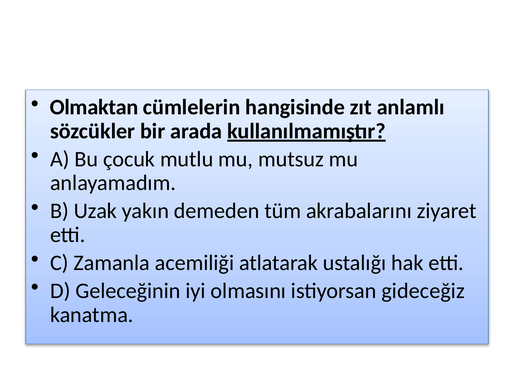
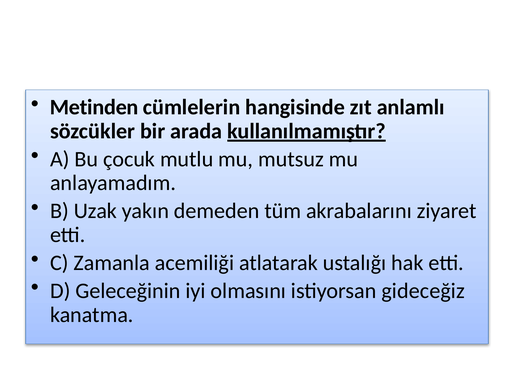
Olmaktan: Olmaktan -> Metinden (94, 107)
